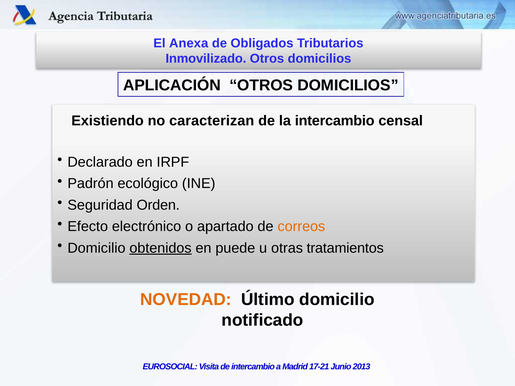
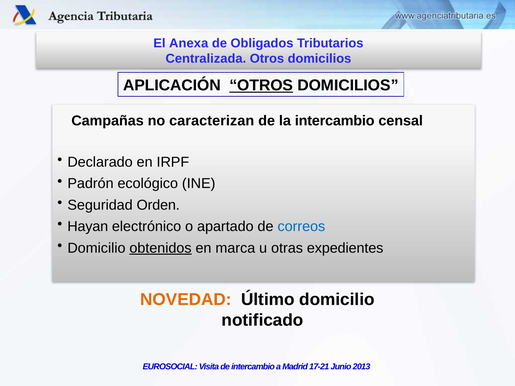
Inmovilizado: Inmovilizado -> Centralizada (206, 59)
OTROS underline: none -> present (261, 86)
Existiendo: Existiendo -> Campañas (108, 121)
Efecto: Efecto -> Hayan (88, 227)
correos colour: orange -> blue (301, 227)
puede: puede -> marca (235, 248)
tratamientos: tratamientos -> expedientes (345, 248)
